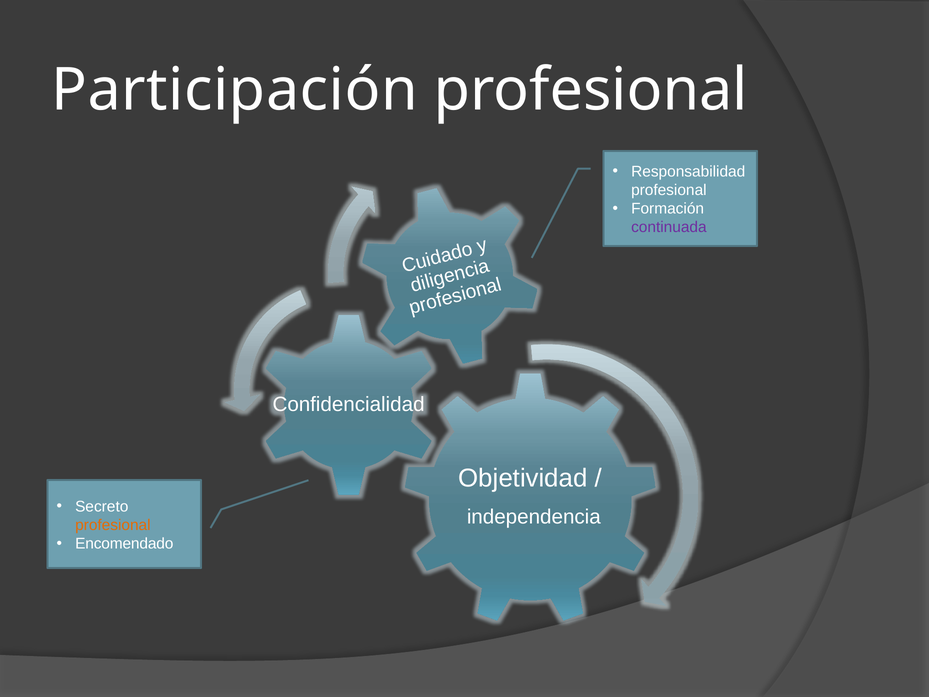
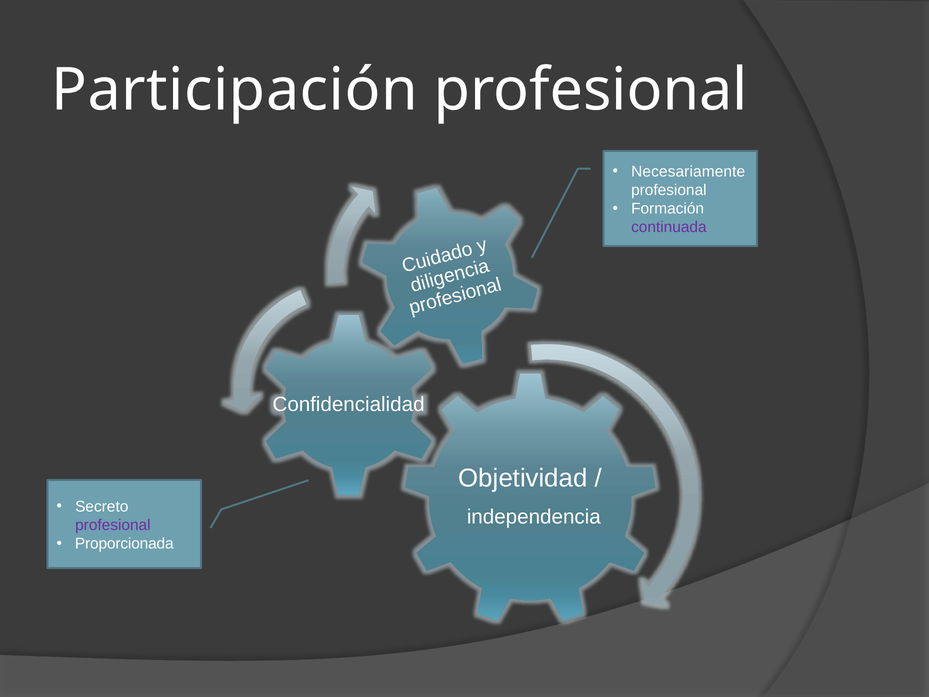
Responsabilidad: Responsabilidad -> Necesariamente (688, 172)
profesional colour: orange -> purple (113, 525)
Encomendado: Encomendado -> Proporcionada (124, 544)
